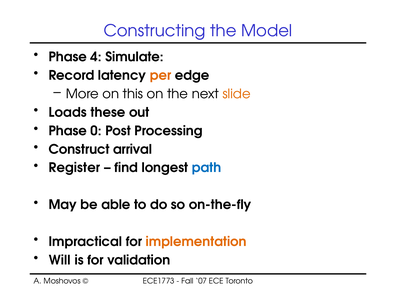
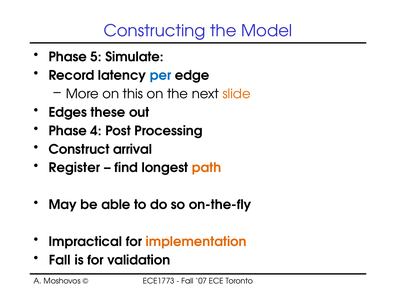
4: 4 -> 5 (96, 57)
per colour: orange -> blue (161, 75)
Loads: Loads -> Edges (68, 112)
0: 0 -> 4 (96, 131)
path colour: blue -> orange (207, 168)
Will: Will -> Fall (60, 260)
